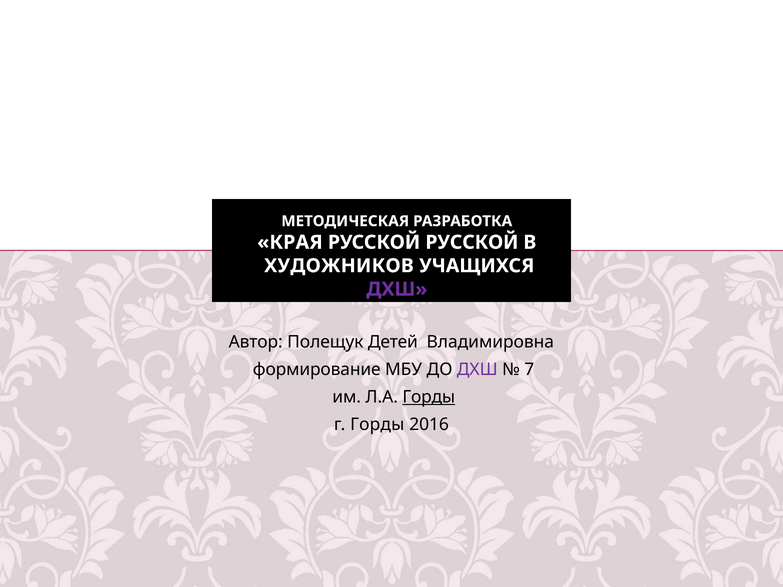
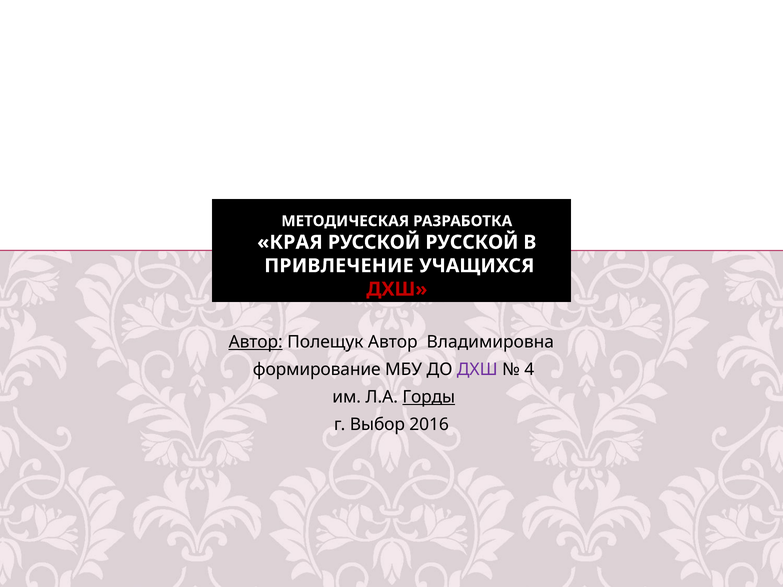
ХУДОЖНИКОВ: ХУДОЖНИКОВ -> ПРИВЛЕЧЕНИЕ (339, 266)
ДХШ colour: purple -> red (397, 289)
Автор underline: none -> present (256, 342)
Полещук Детей: Детей -> Автор (393, 342)
7: 7 -> 4 (529, 370)
г Горды: Горды -> Выбор (377, 424)
